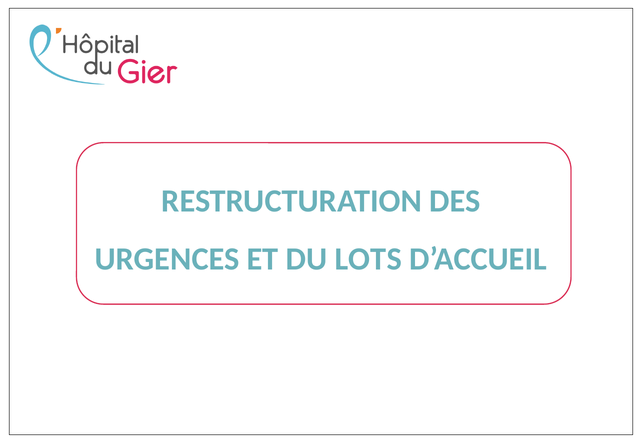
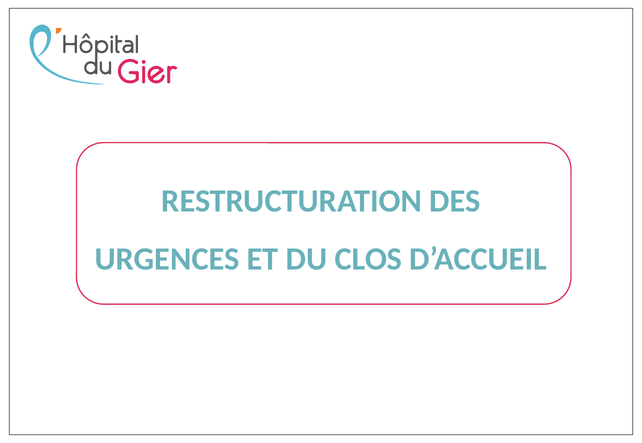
LOTS: LOTS -> CLOS (368, 259)
